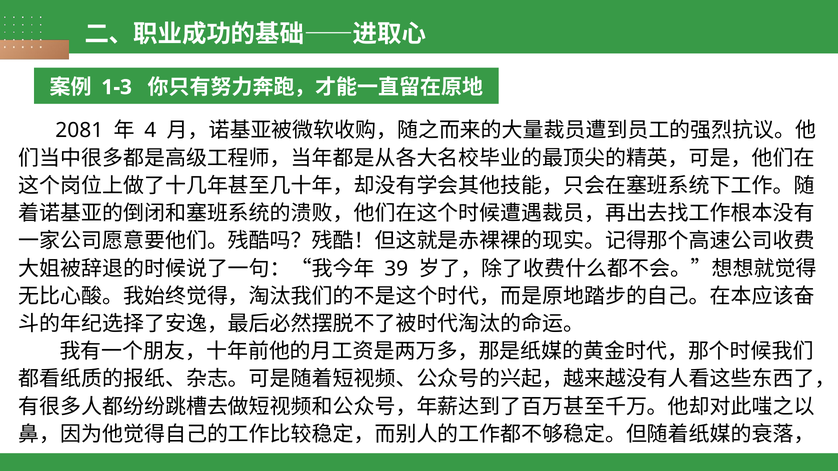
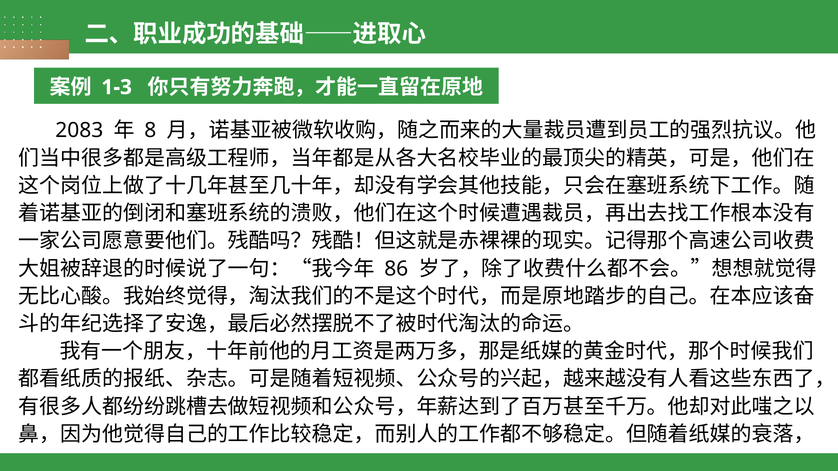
2081: 2081 -> 2083 (79, 131)
4: 4 -> 8 (150, 131)
39: 39 -> 86 (396, 269)
